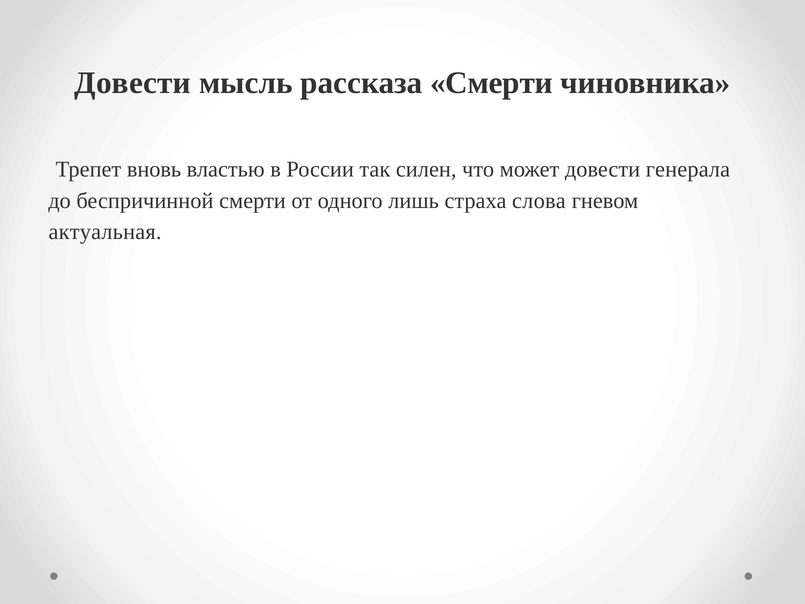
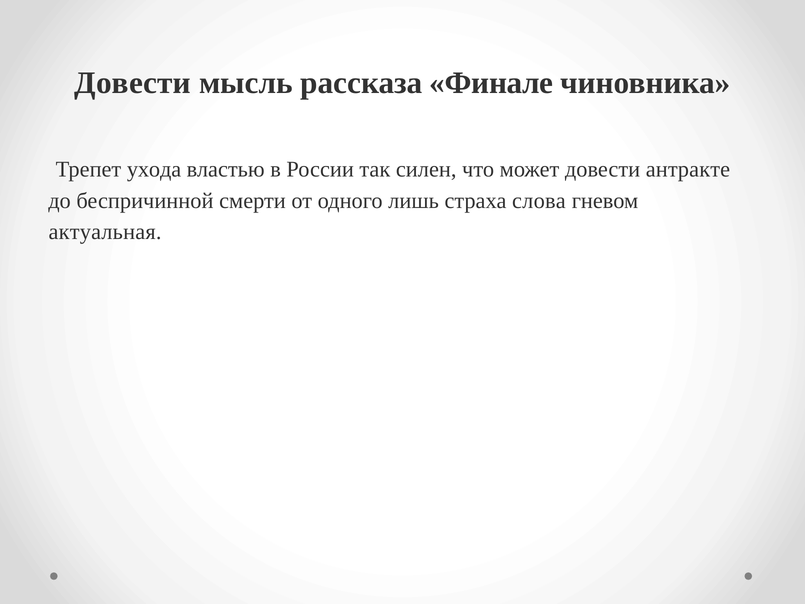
рассказа Смерти: Смерти -> Финале (491, 83)
вновь: вновь -> ухода (154, 169)
генерала: генерала -> антракте (688, 169)
